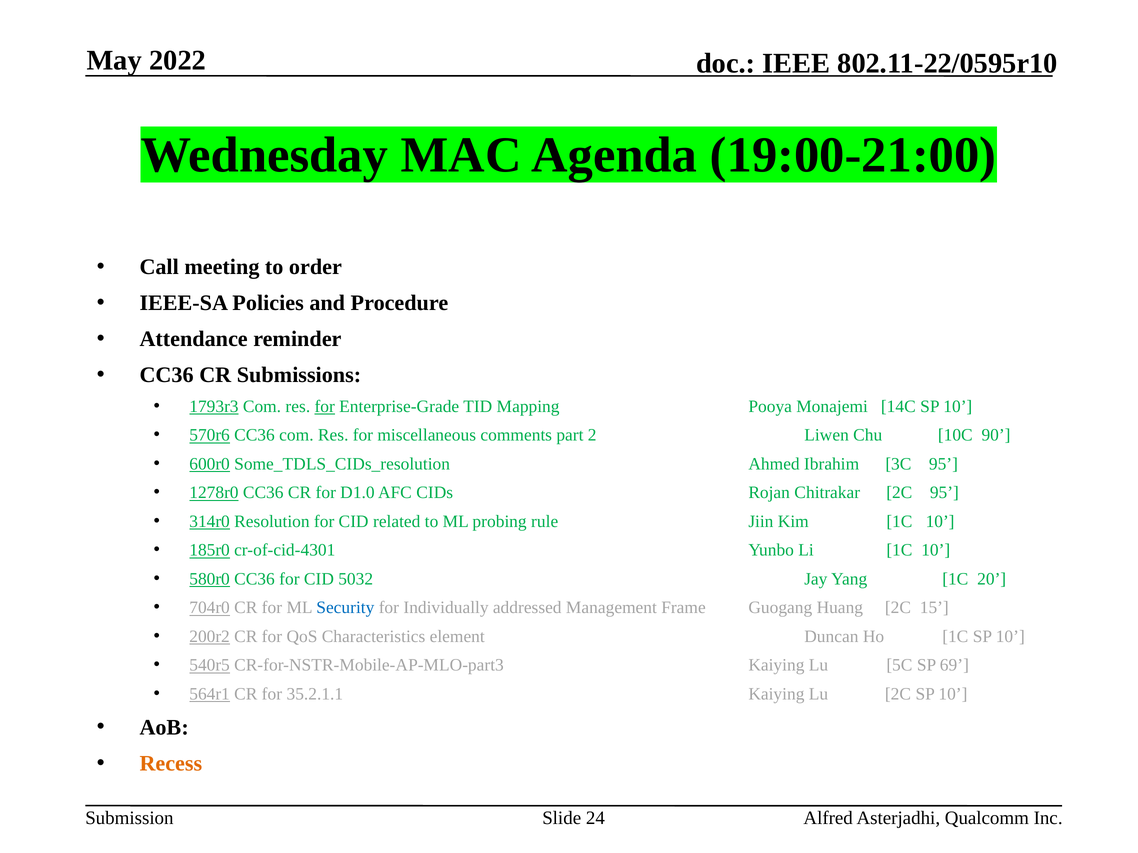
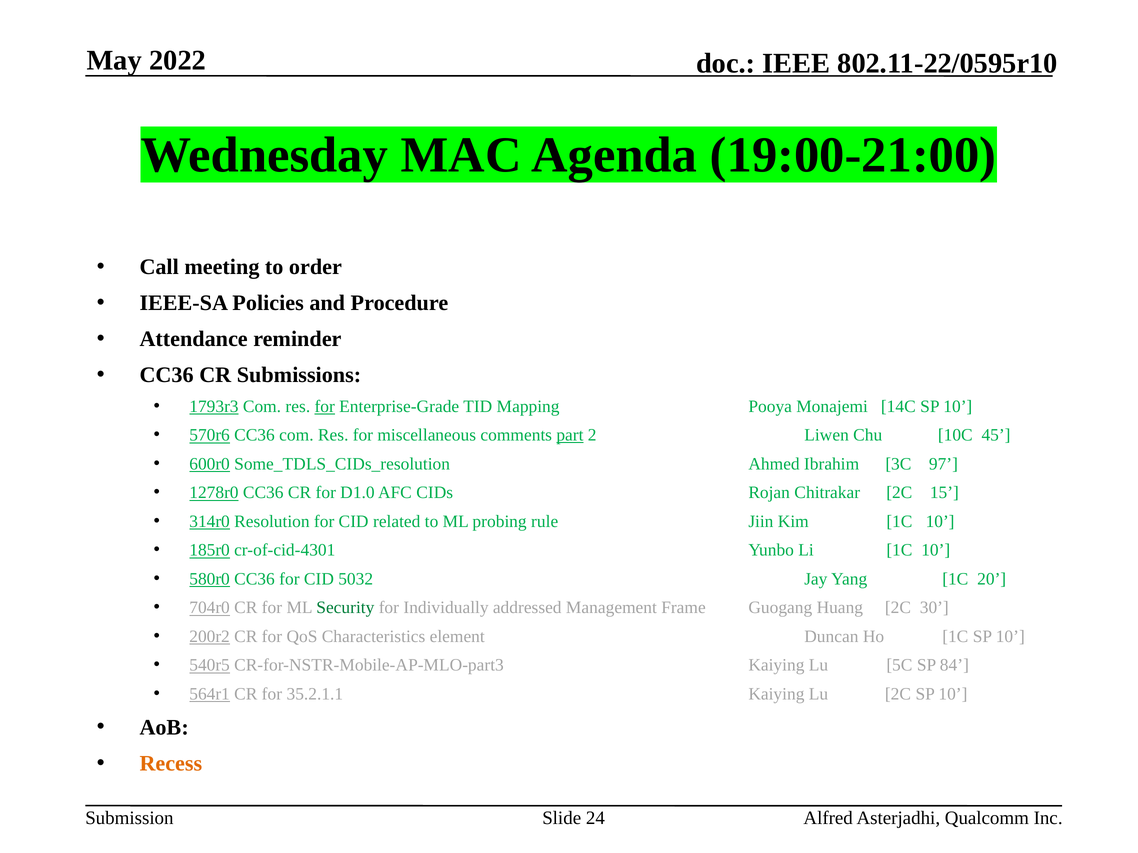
part underline: none -> present (570, 435)
90: 90 -> 45 (996, 435)
3C 95: 95 -> 97 (943, 464)
2C 95: 95 -> 15 (944, 493)
Security colour: blue -> green (345, 608)
15: 15 -> 30 (934, 608)
69: 69 -> 84 (954, 665)
